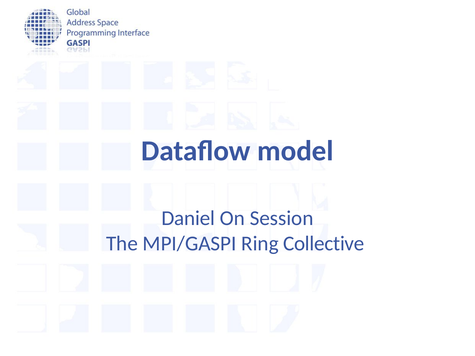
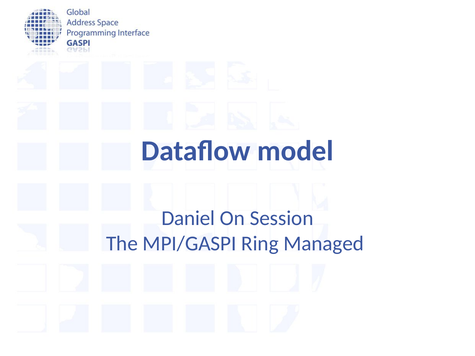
Collective: Collective -> Managed (324, 244)
